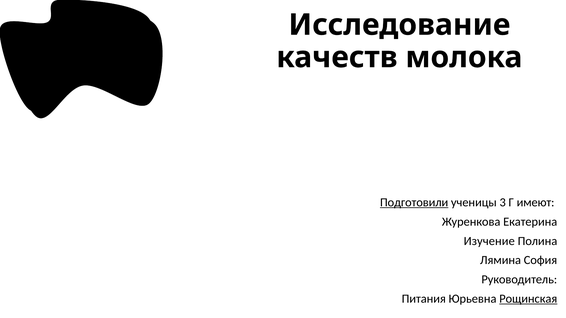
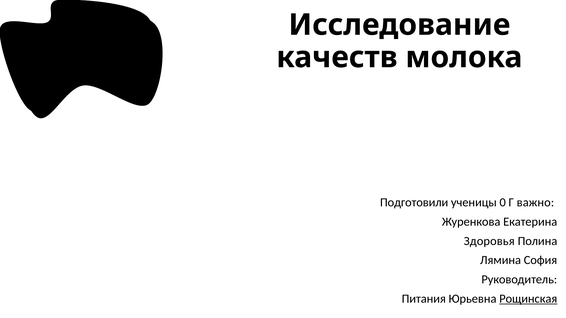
Подготовили underline: present -> none (414, 203)
3: 3 -> 0 (503, 203)
имеют: имеют -> важно (535, 203)
Изучение: Изучение -> Здоровья (489, 241)
